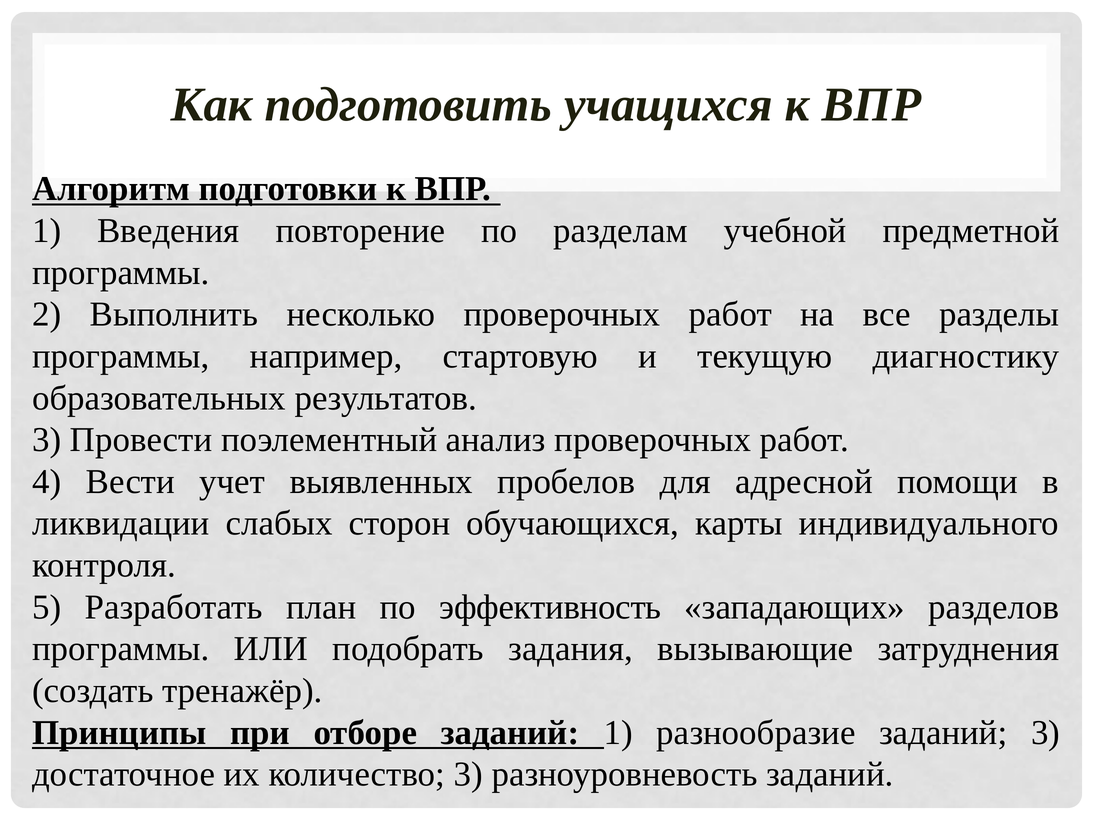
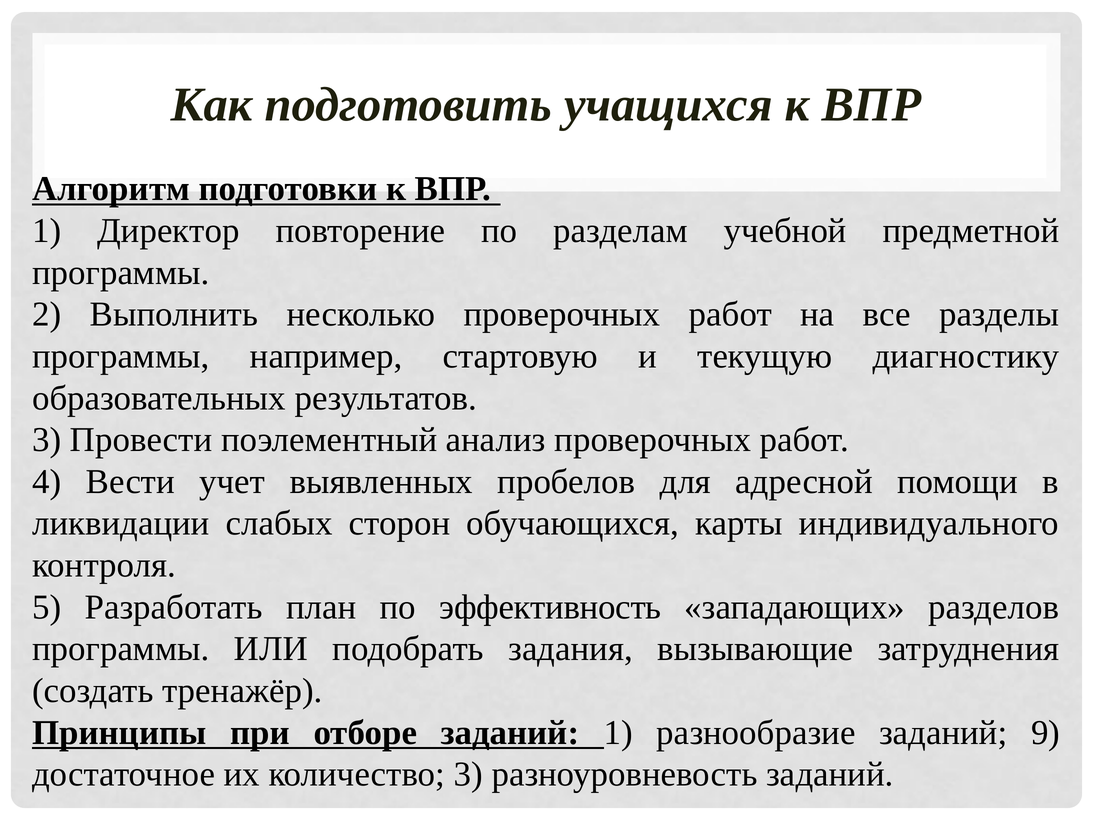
Введения: Введения -> Директор (168, 231)
заданий 3: 3 -> 9 (1046, 733)
